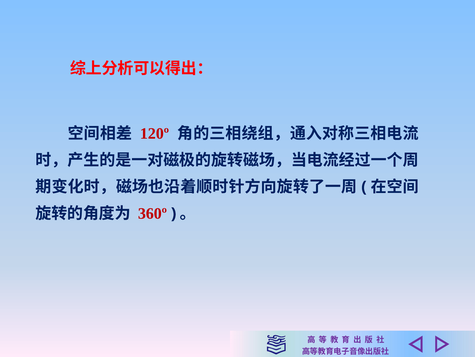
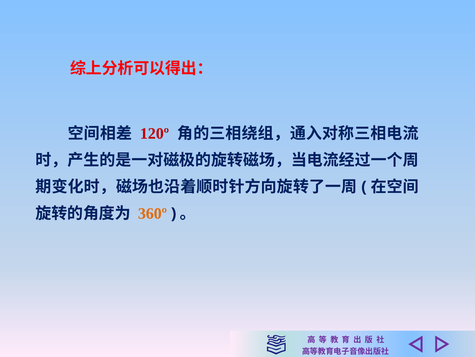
360º colour: red -> orange (152, 213)
